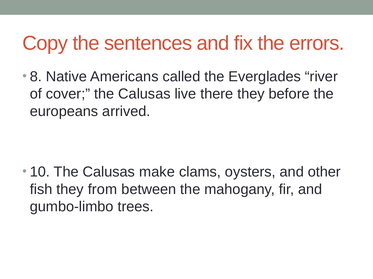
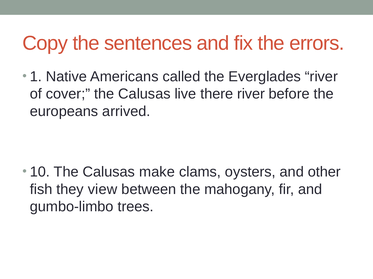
8: 8 -> 1 (36, 77)
there they: they -> river (251, 94)
from: from -> view (103, 190)
